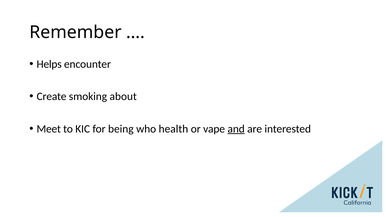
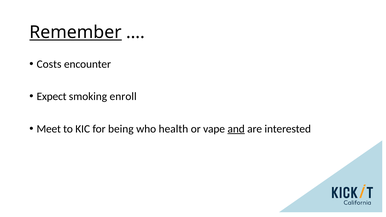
Remember underline: none -> present (76, 32)
Helps: Helps -> Costs (49, 64)
Create: Create -> Expect (52, 97)
about: about -> enroll (123, 97)
